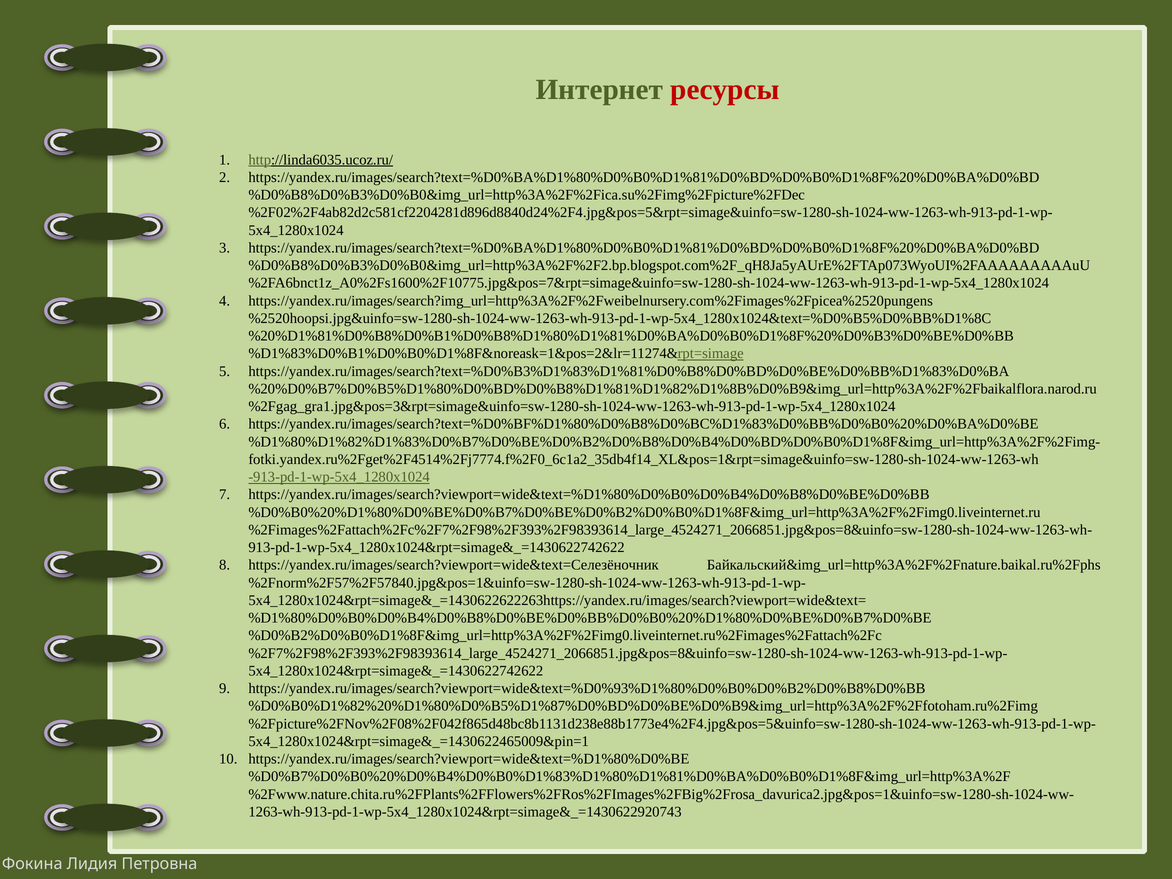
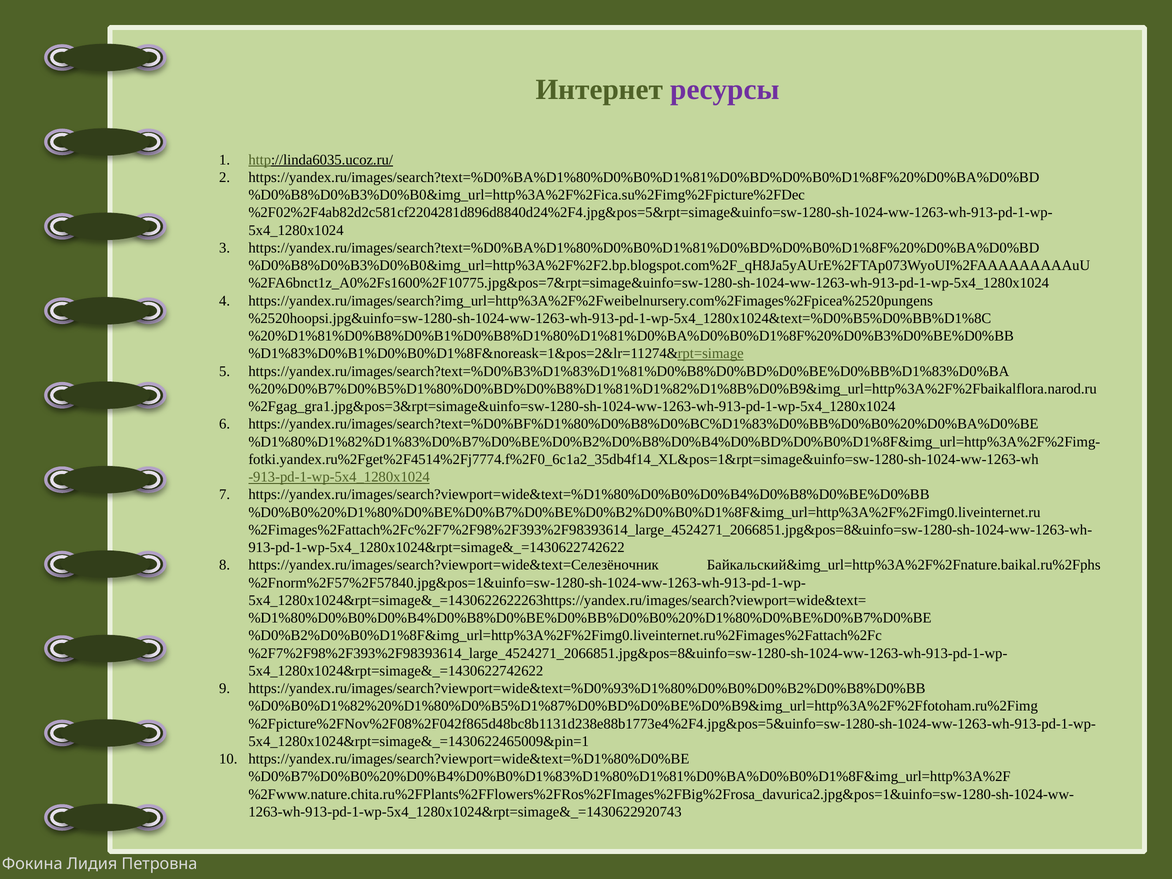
ресурсы colour: red -> purple (725, 89)
